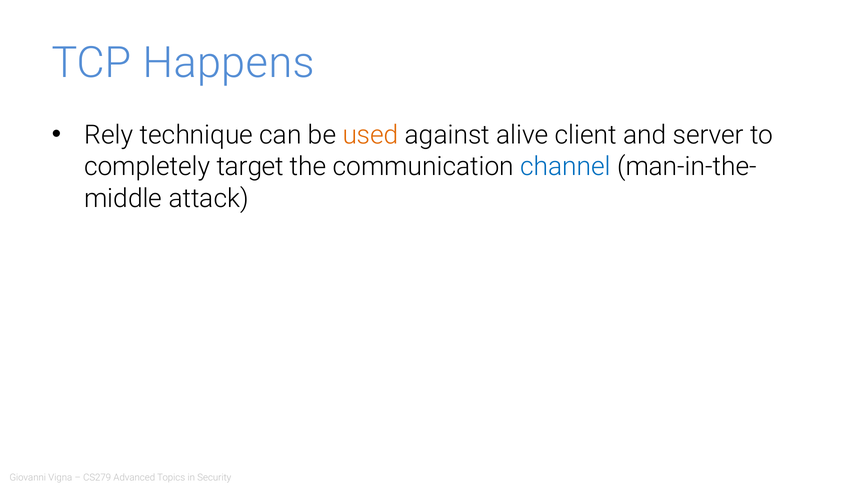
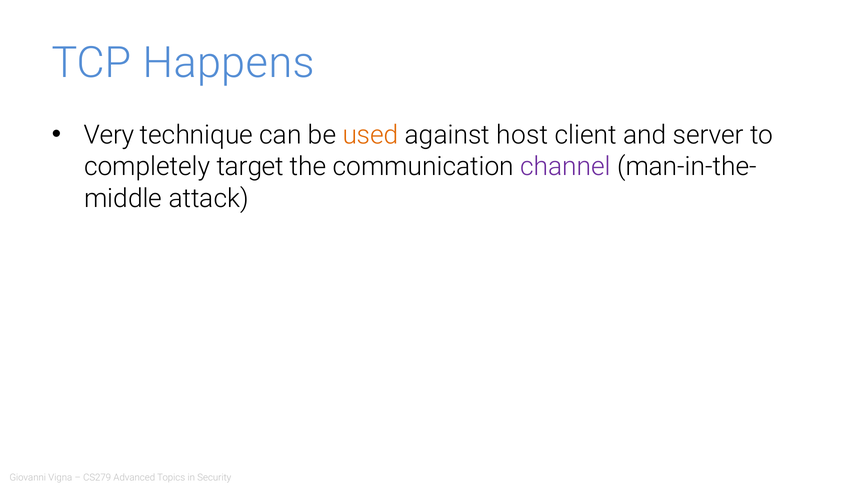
Rely: Rely -> Very (109, 135)
alive: alive -> host (522, 135)
channel colour: blue -> purple (566, 167)
